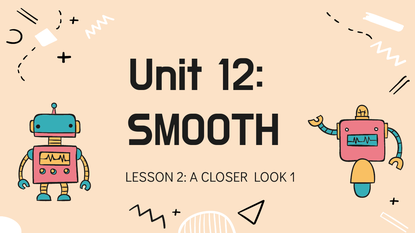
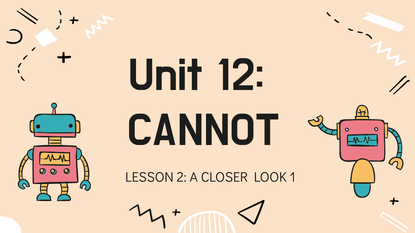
SMOOTH: SMOOTH -> CANNOT (203, 130)
